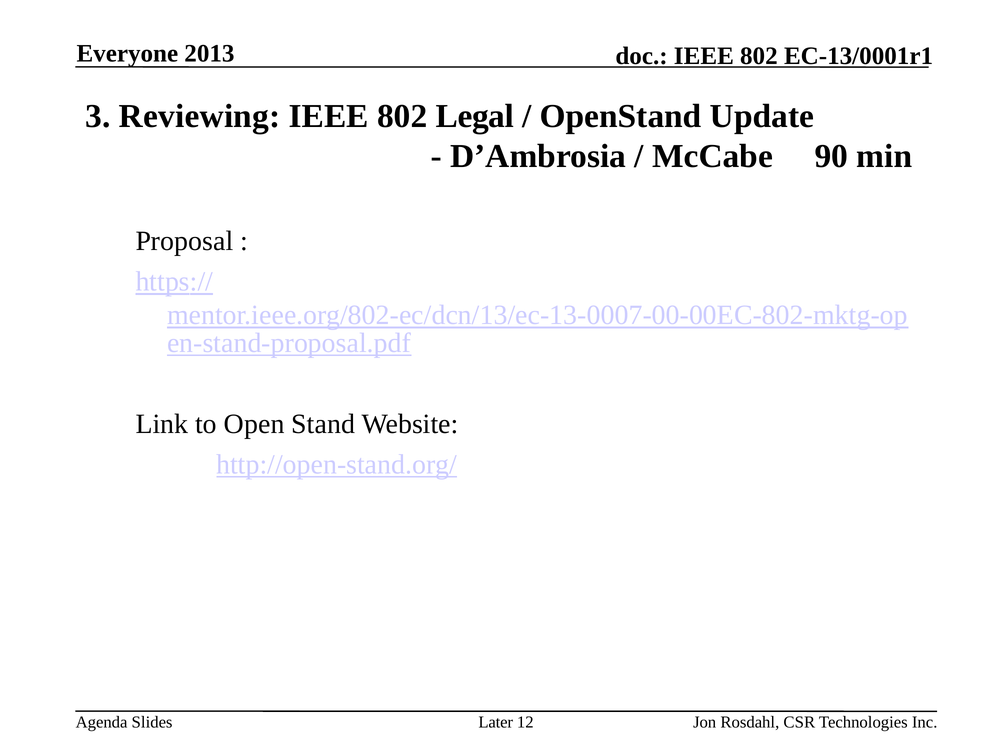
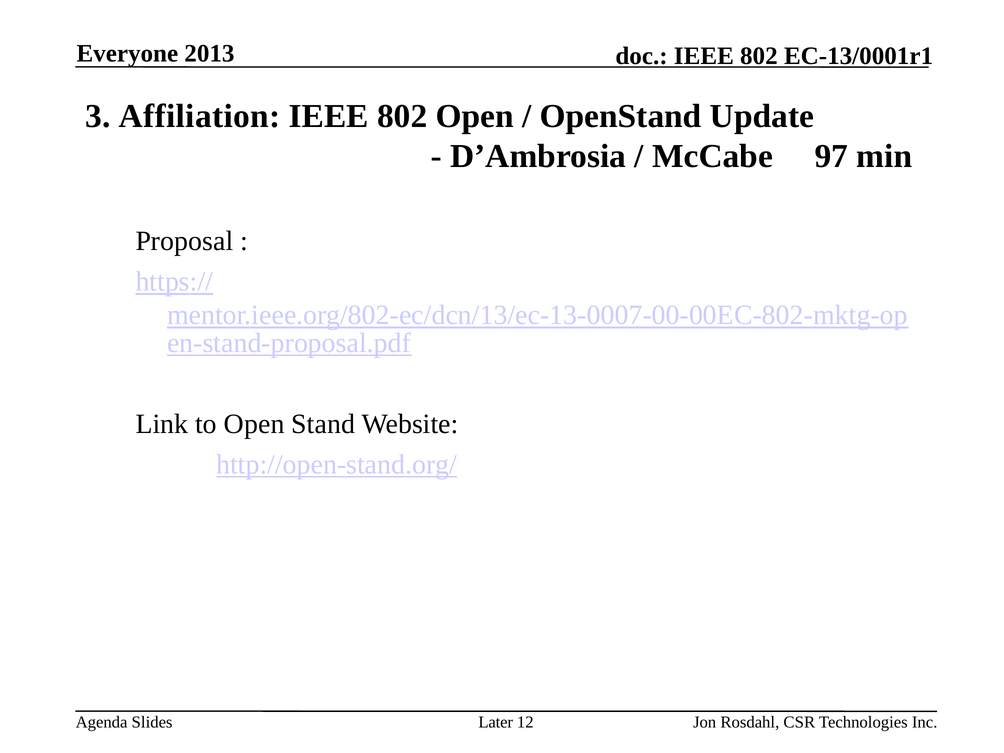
Reviewing: Reviewing -> Affiliation (200, 116)
802 Legal: Legal -> Open (475, 116)
90: 90 -> 97 (831, 156)
